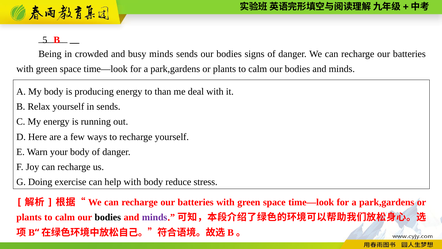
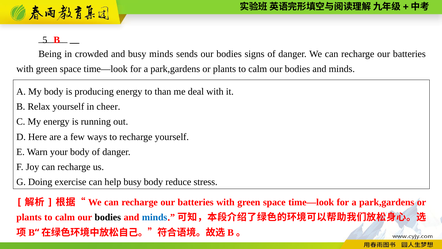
in sends: sends -> cheer (108, 106)
help with: with -> busy (133, 182)
minds colour: purple -> blue (155, 217)
